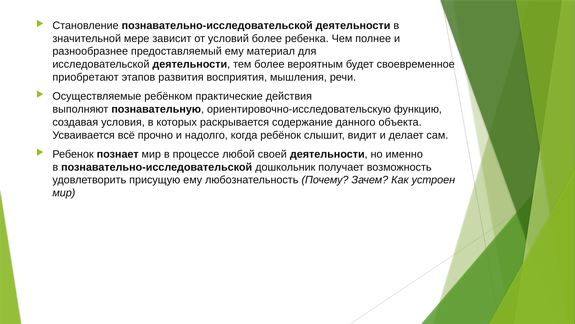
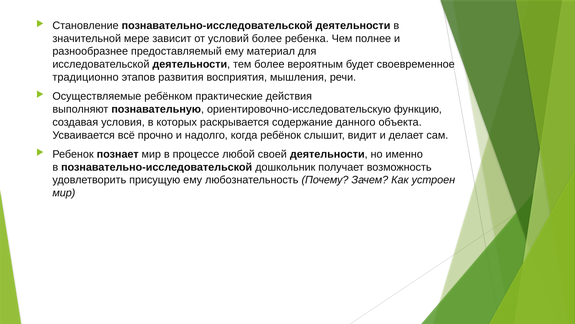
приобретают: приобретают -> традиционно (86, 77)
